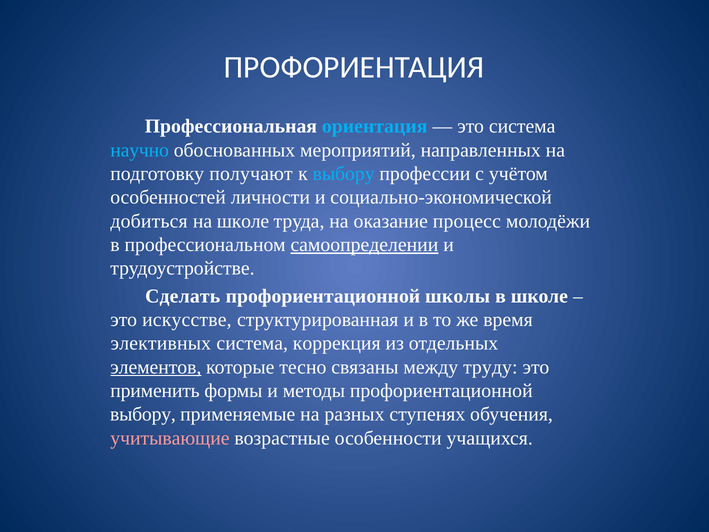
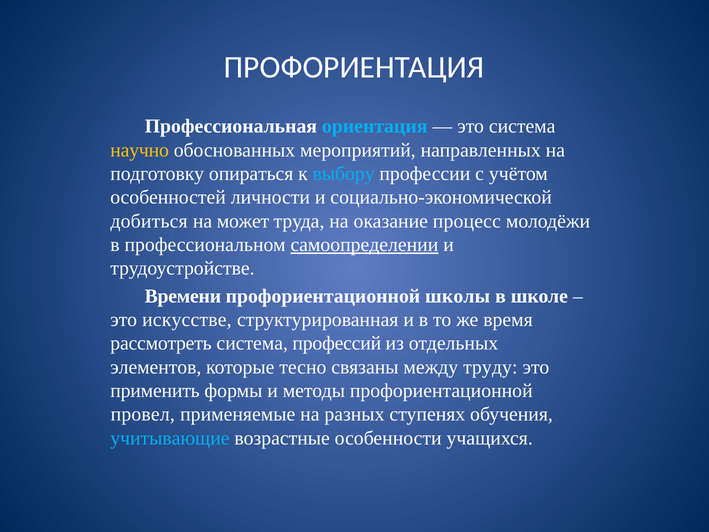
научно colour: light blue -> yellow (140, 150)
получают: получают -> опираться (251, 174)
на школе: школе -> может (243, 221)
Сделать: Сделать -> Времени (183, 296)
элективных: элективных -> рассмотреть (161, 343)
коррекция: коррекция -> профессий (337, 343)
элементов underline: present -> none (156, 367)
выбору: выбору -> провел (143, 414)
учитывающие colour: pink -> light blue (170, 438)
